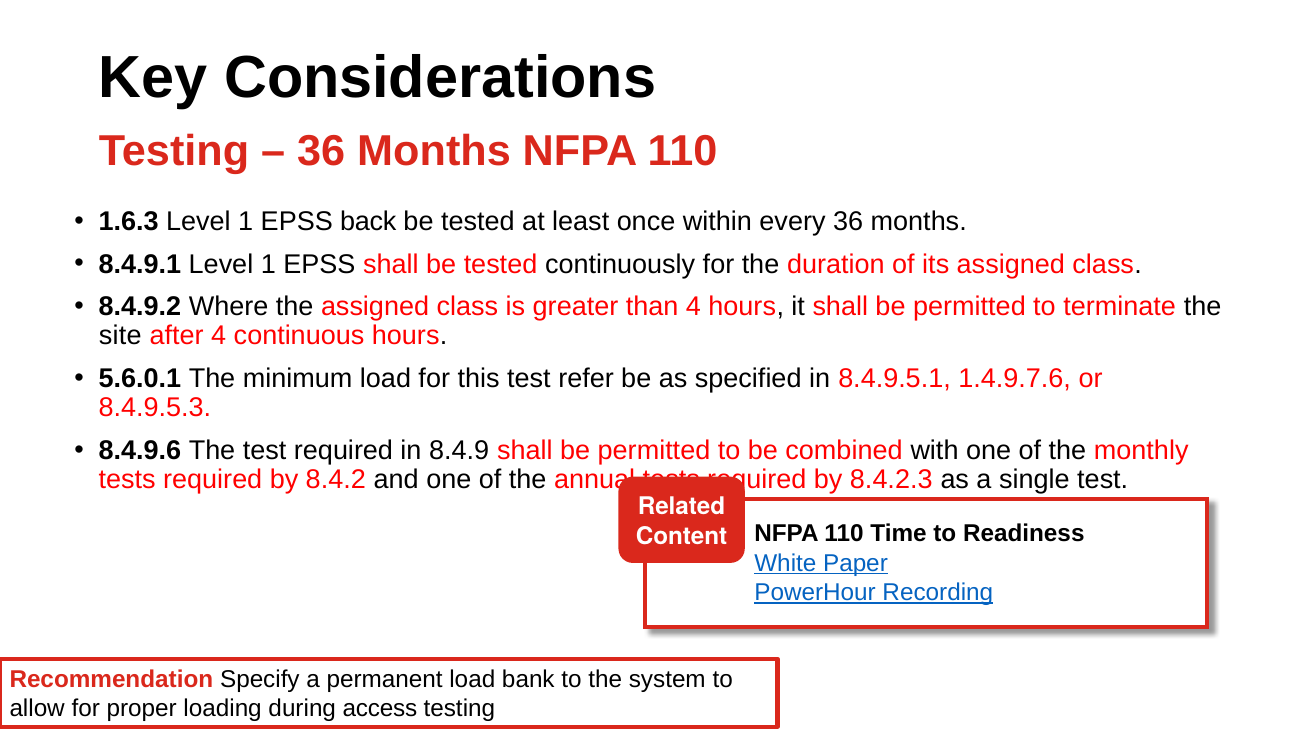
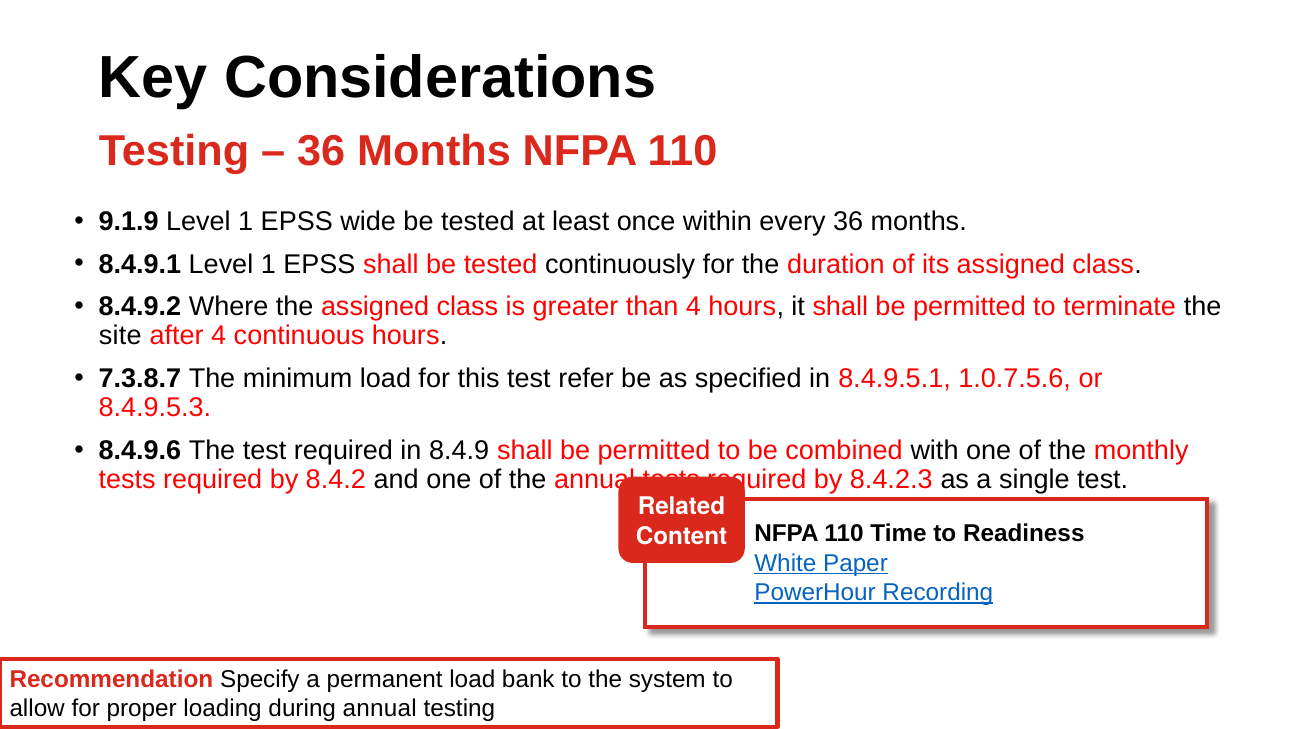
1.6.3: 1.6.3 -> 9.1.9 (129, 221)
back: back -> wide (368, 221)
5.6.0.1: 5.6.0.1 -> 7.3.8.7 (140, 379)
1.4.9.7.6: 1.4.9.7.6 -> 1.0.7.5.6 (1015, 379)
during access: access -> annual (380, 709)
